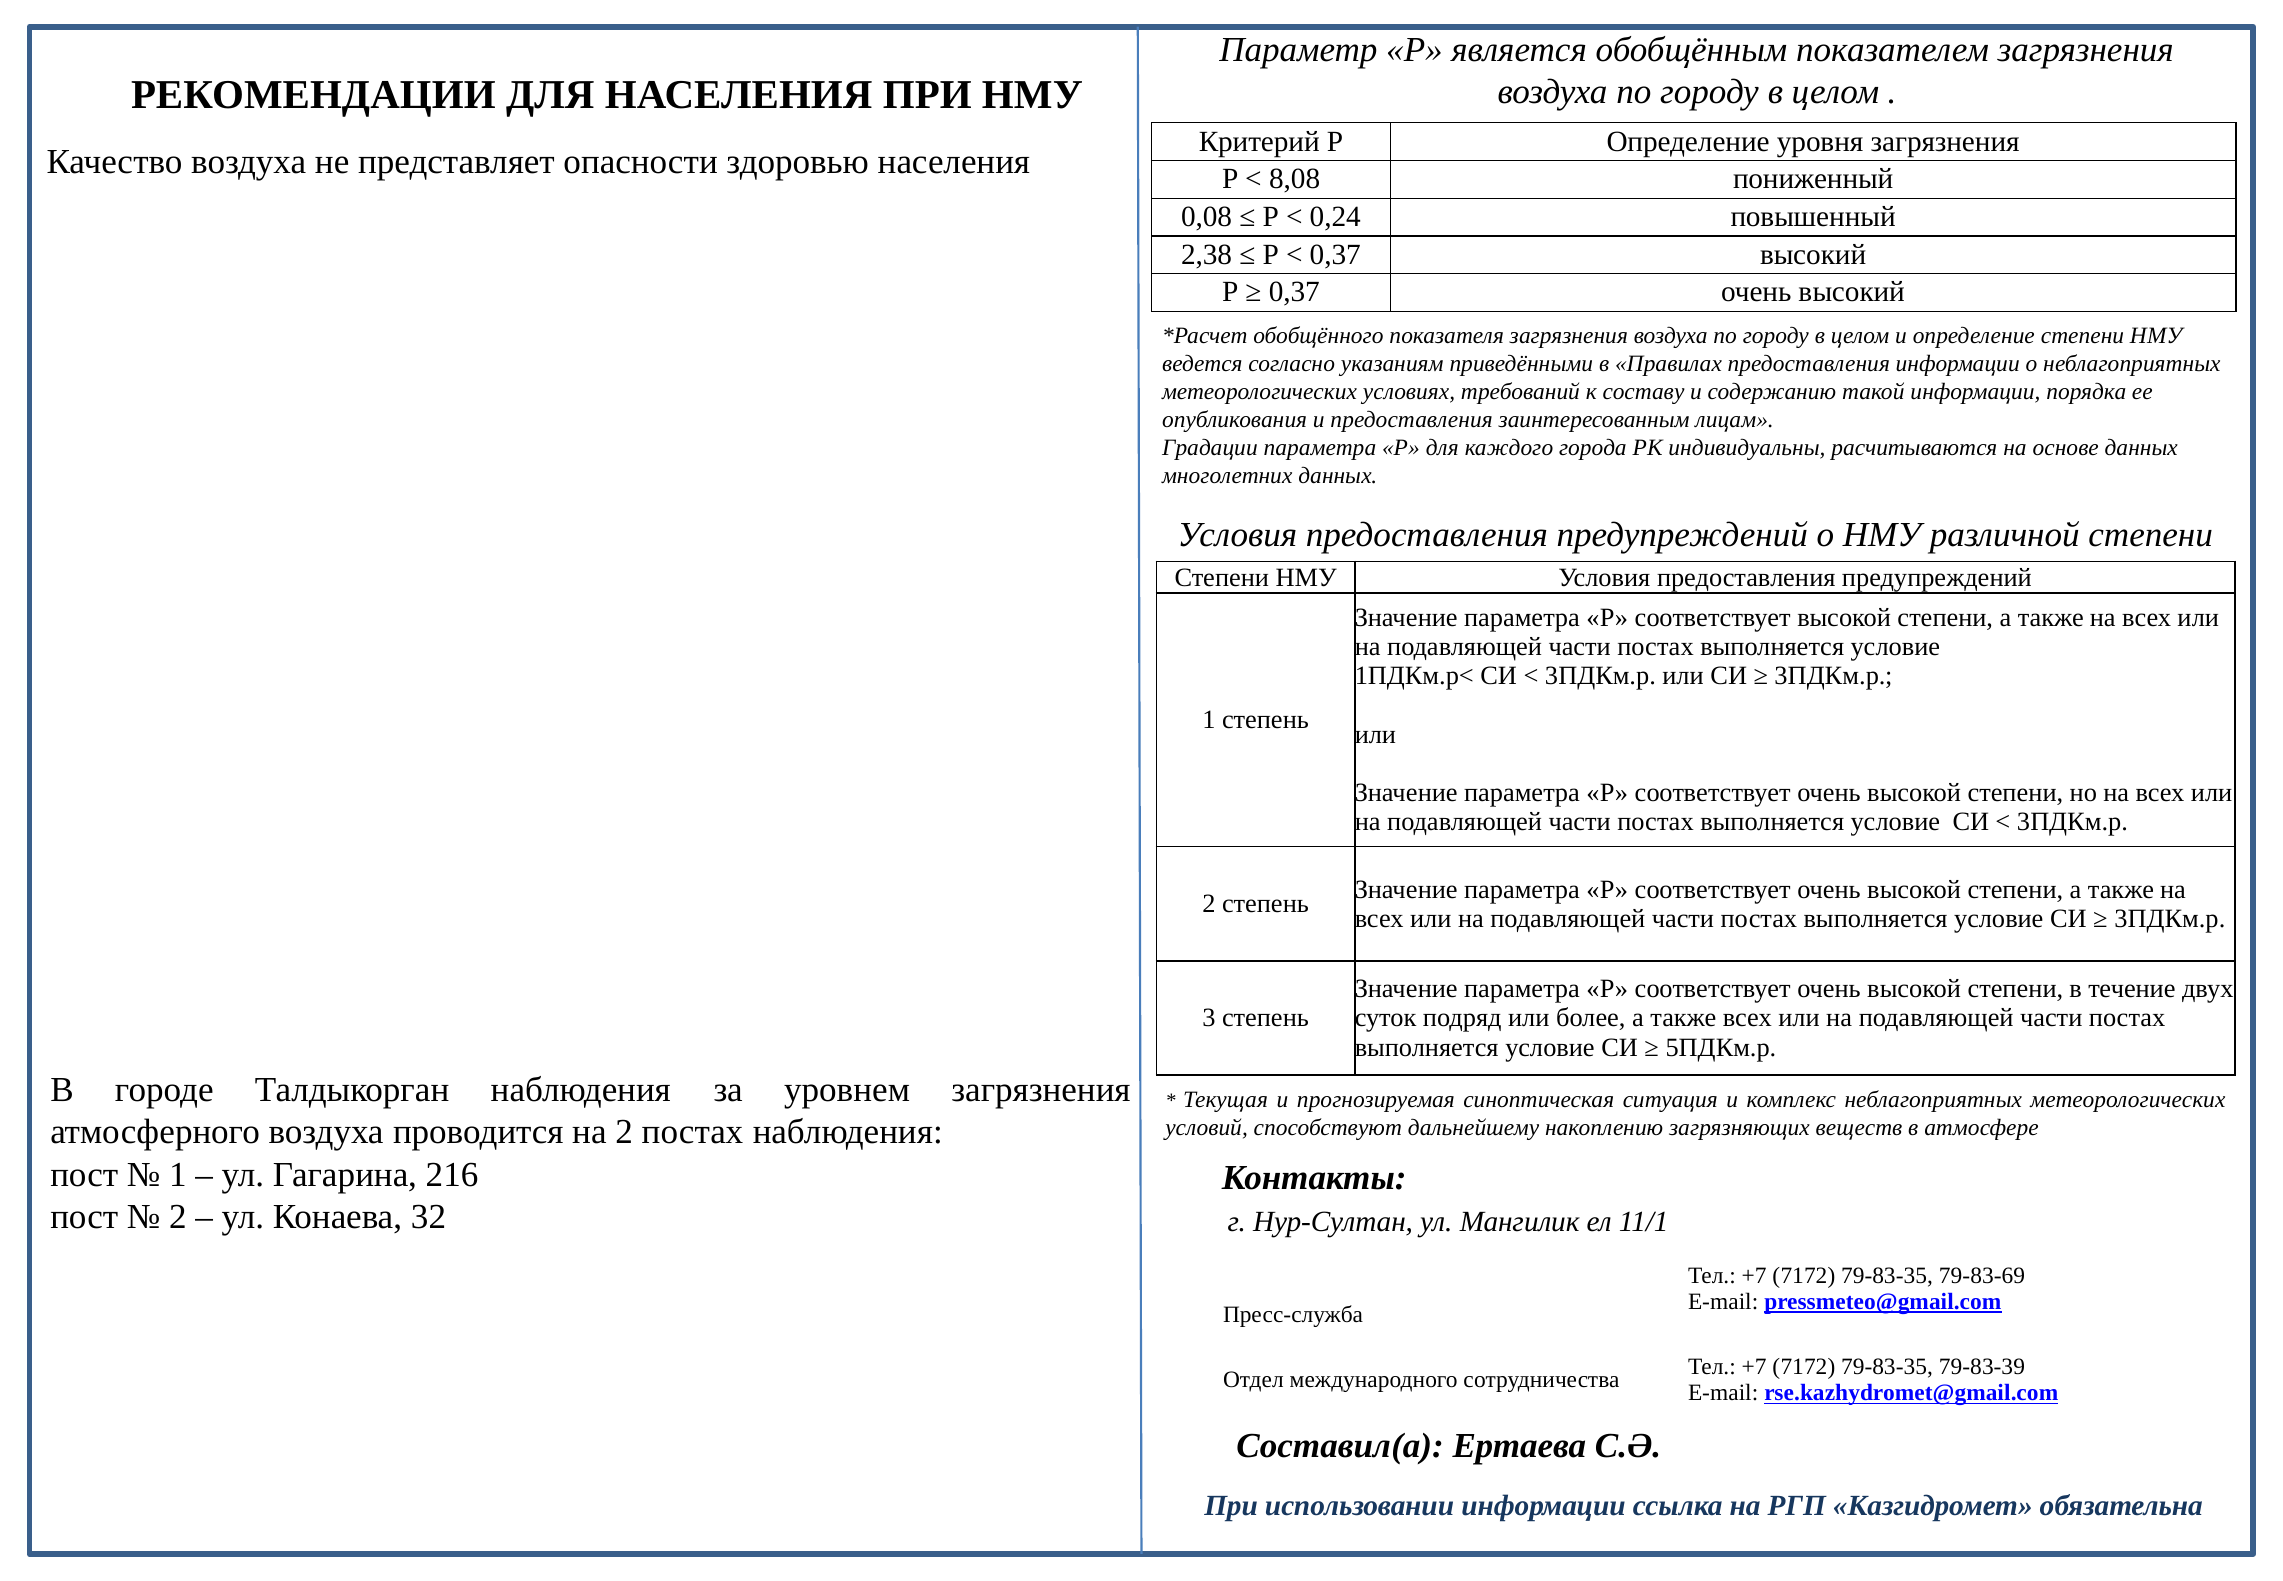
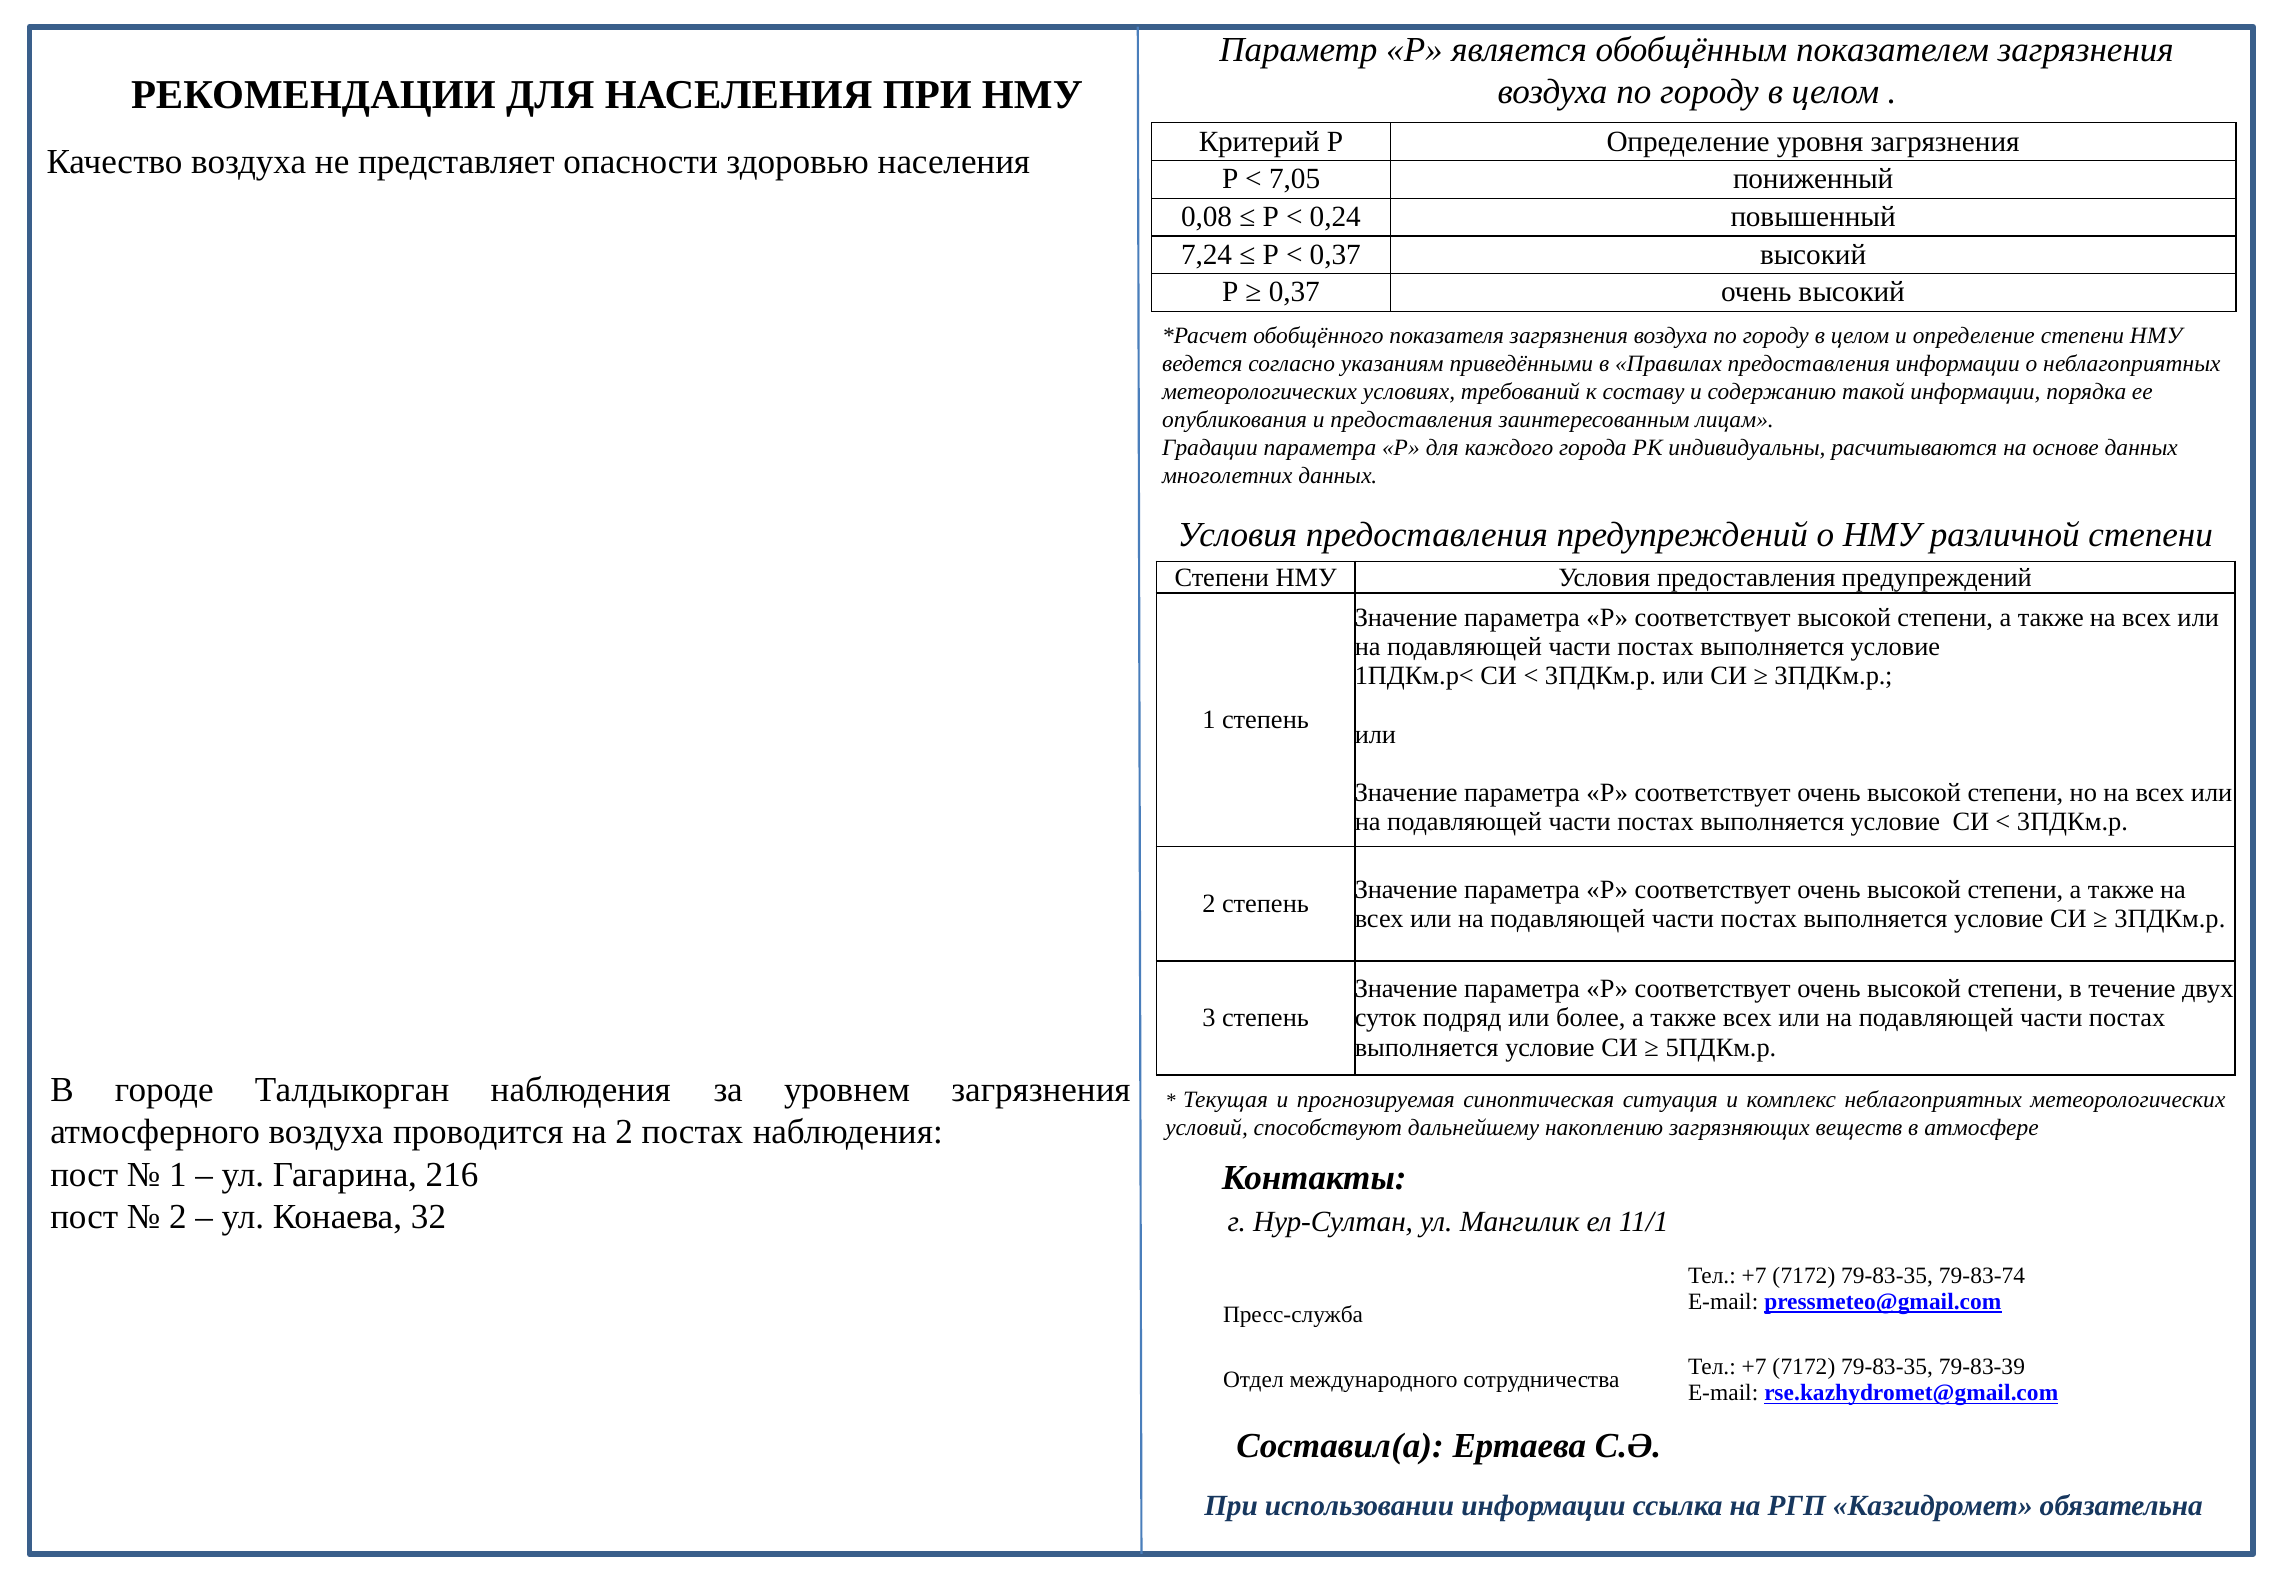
8,08: 8,08 -> 7,05 (1295, 179)
2,38: 2,38 -> 7,24 (1207, 254)
79-83-69: 79-83-69 -> 79-83-74 (1982, 1275)
